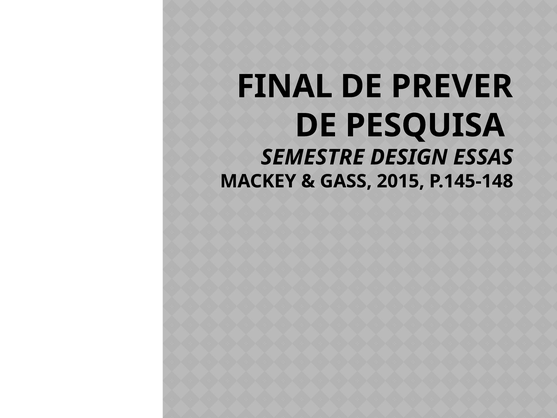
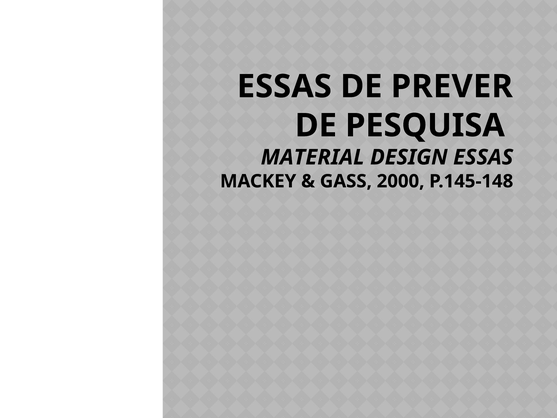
FINAL: FINAL -> ESSAS (284, 86)
SEMESTRE: SEMESTRE -> MATERIAL (313, 157)
2015: 2015 -> 2000 (401, 181)
